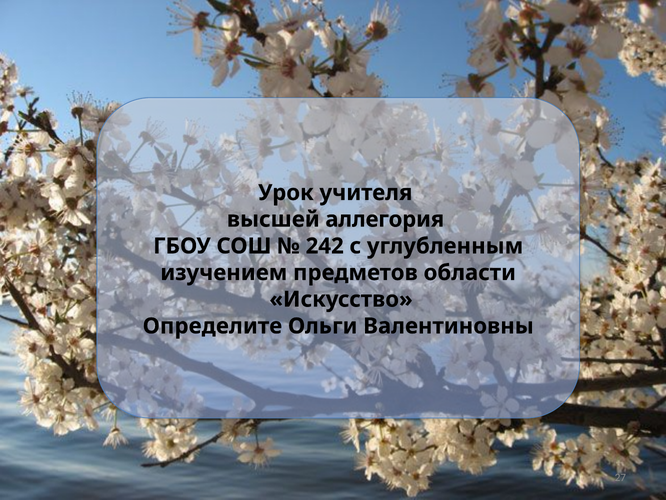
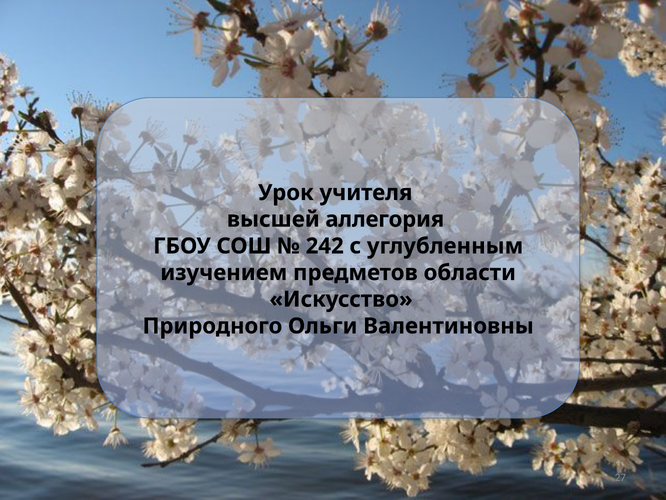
Определите: Определите -> Природного (212, 326)
